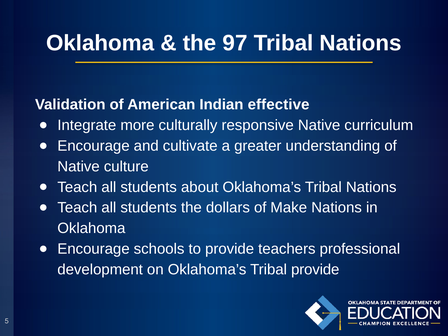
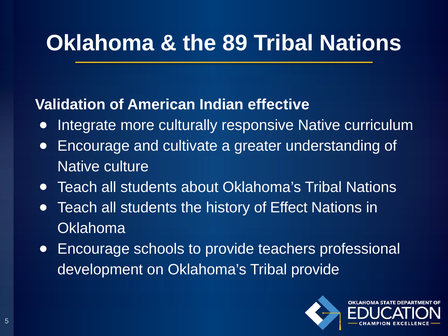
97: 97 -> 89 (235, 43)
dollars: dollars -> history (228, 208)
Make: Make -> Effect (289, 208)
